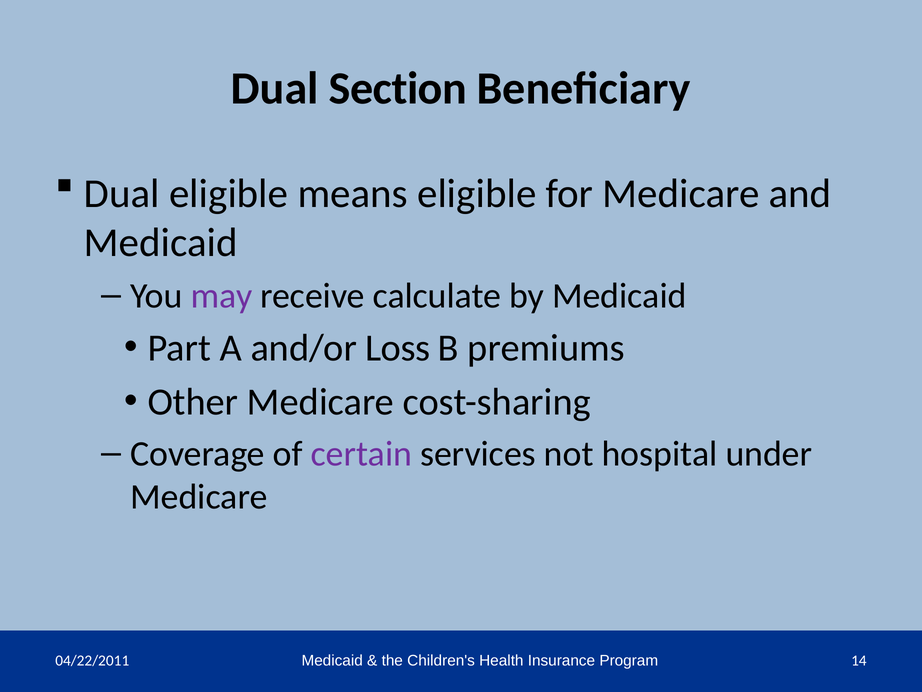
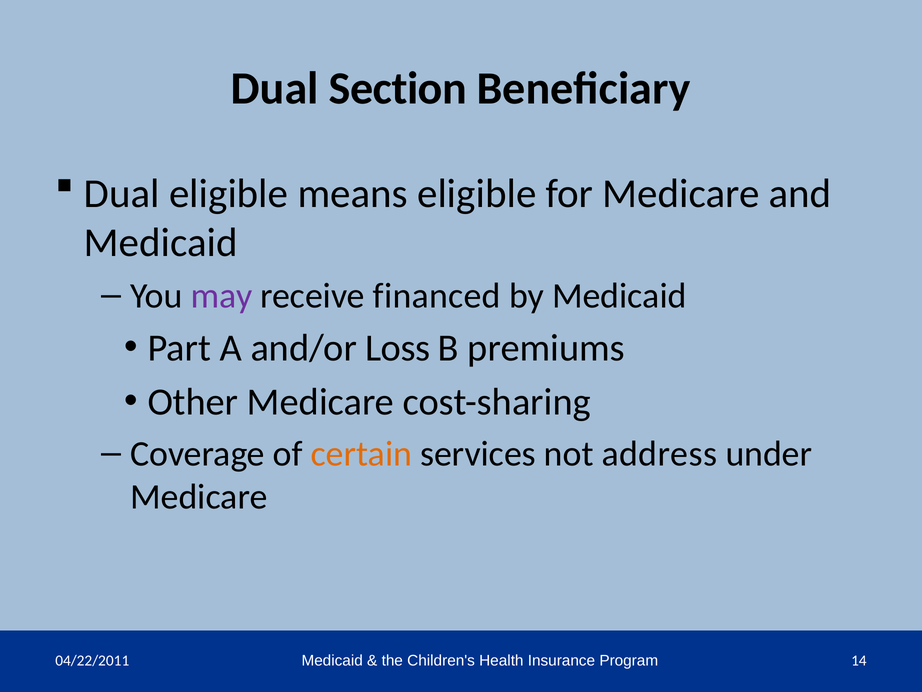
calculate: calculate -> financed (437, 296)
certain colour: purple -> orange (361, 453)
hospital: hospital -> address (659, 453)
